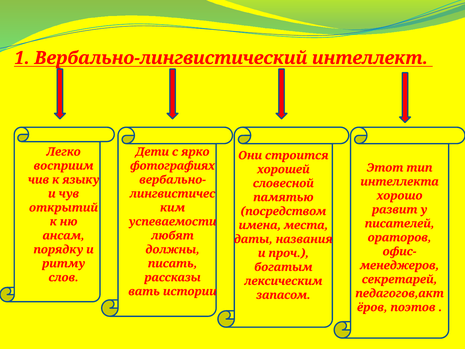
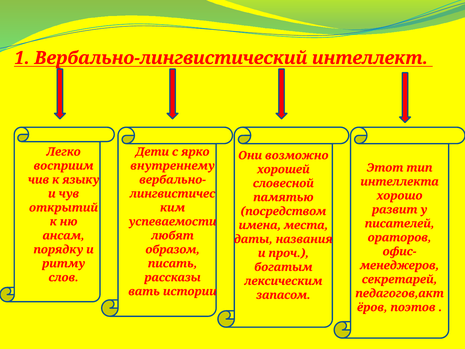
строится: строится -> возможно (297, 155)
фотографиях: фотографиях -> внутреннему (172, 166)
должны: должны -> образом (173, 249)
